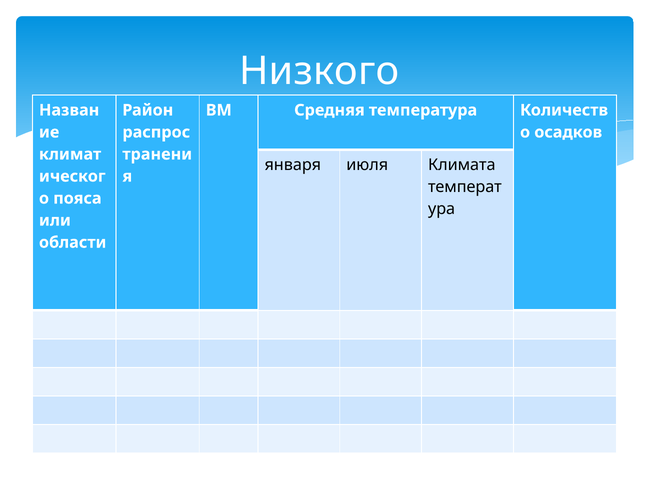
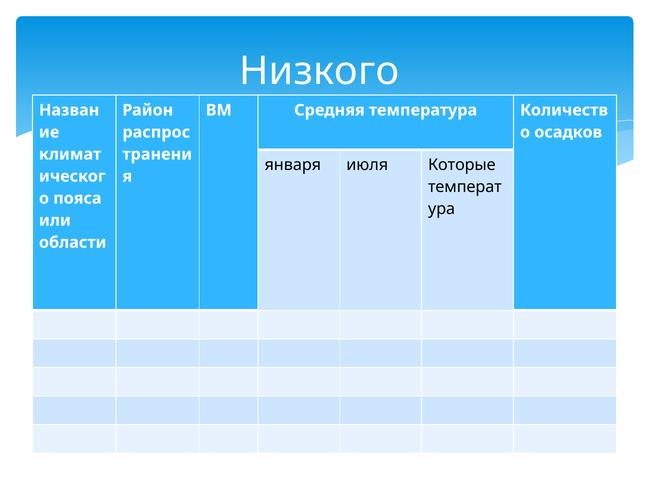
Климата: Климата -> Которые (462, 165)
